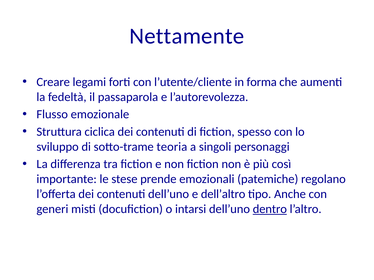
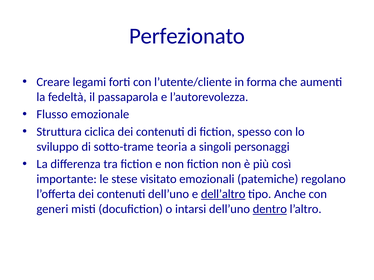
Nettamente: Nettamente -> Perfezionato (187, 36)
prende: prende -> visitato (158, 179)
dell’altro underline: none -> present (223, 194)
